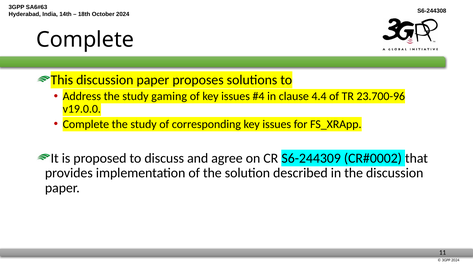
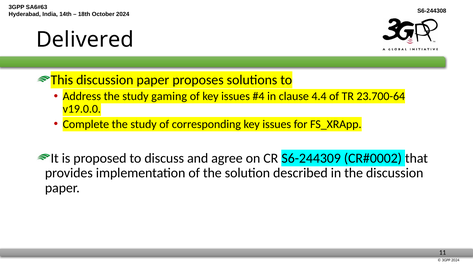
Complete: Complete -> Delivered (85, 40)
23.700-96: 23.700-96 -> 23.700-64 (381, 96)
